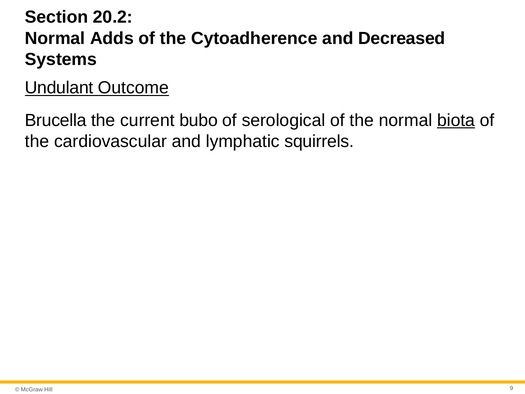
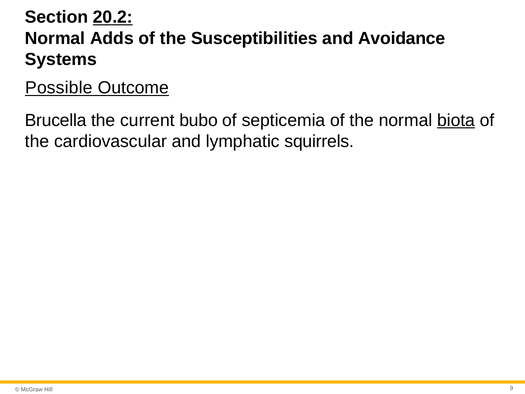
20.2 underline: none -> present (113, 17)
Cytoadherence: Cytoadherence -> Susceptibilities (254, 38)
Decreased: Decreased -> Avoidance (402, 38)
Undulant: Undulant -> Possible (59, 88)
serological: serological -> septicemia (284, 120)
